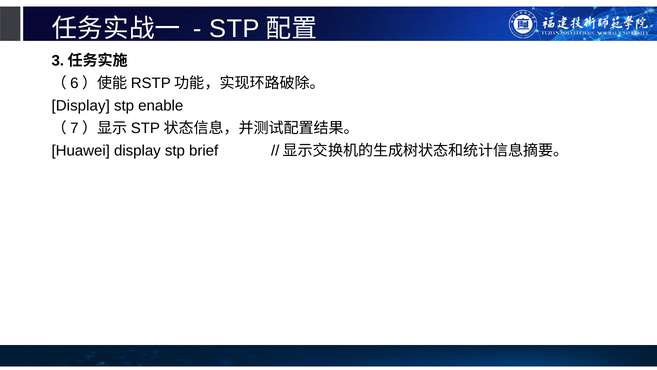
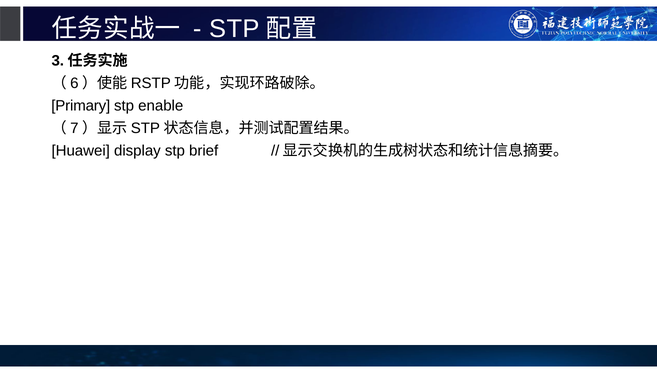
Display: Display -> Primary (81, 106)
